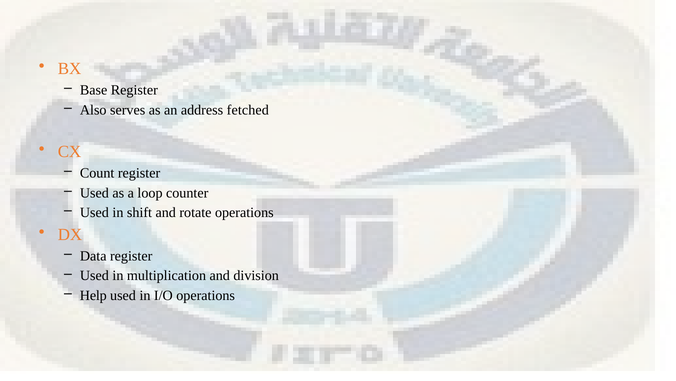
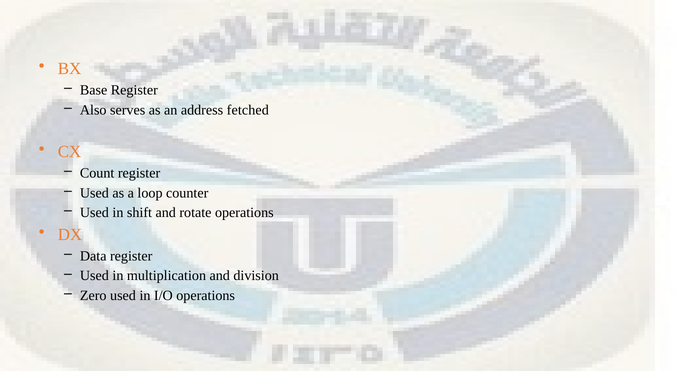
Help: Help -> Zero (93, 295)
